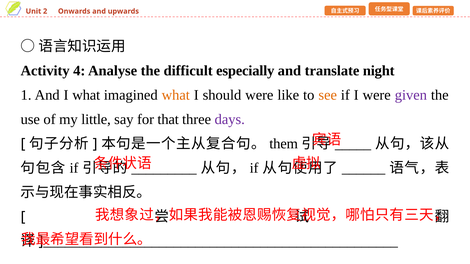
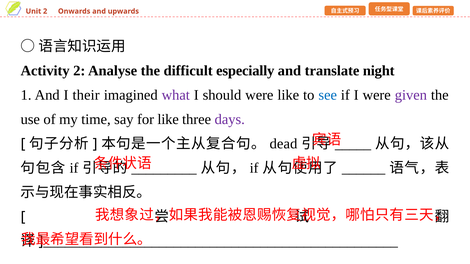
Activity 4: 4 -> 2 (79, 71)
I what: what -> their (86, 95)
what colour: orange -> purple (176, 95)
see colour: orange -> blue (328, 95)
little: little -> time (96, 120)
for that: that -> like (168, 120)
them: them -> dead (283, 144)
